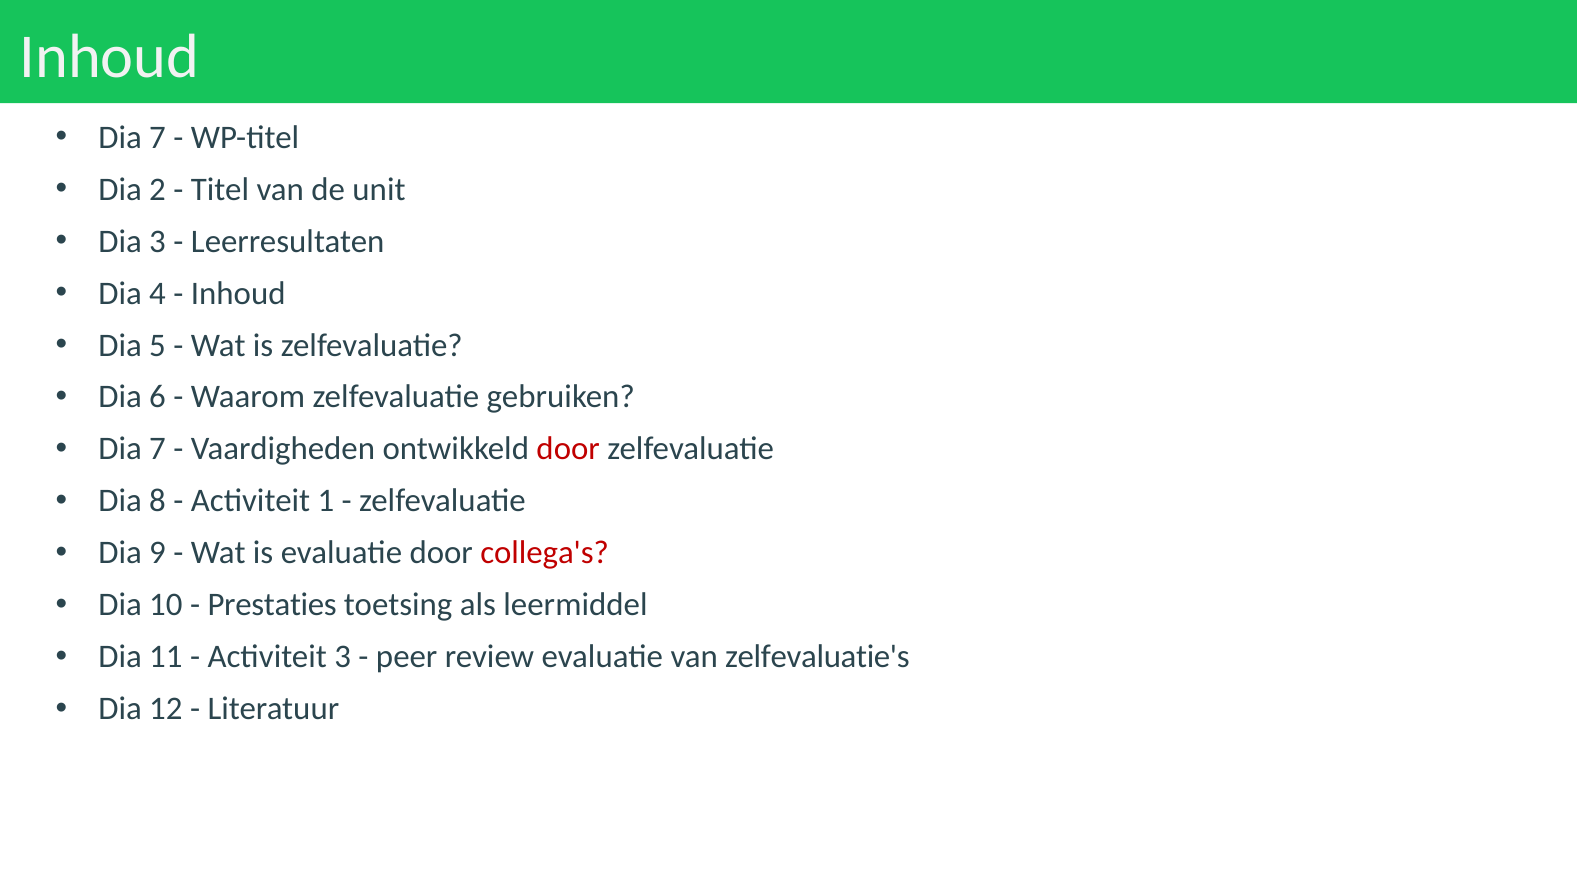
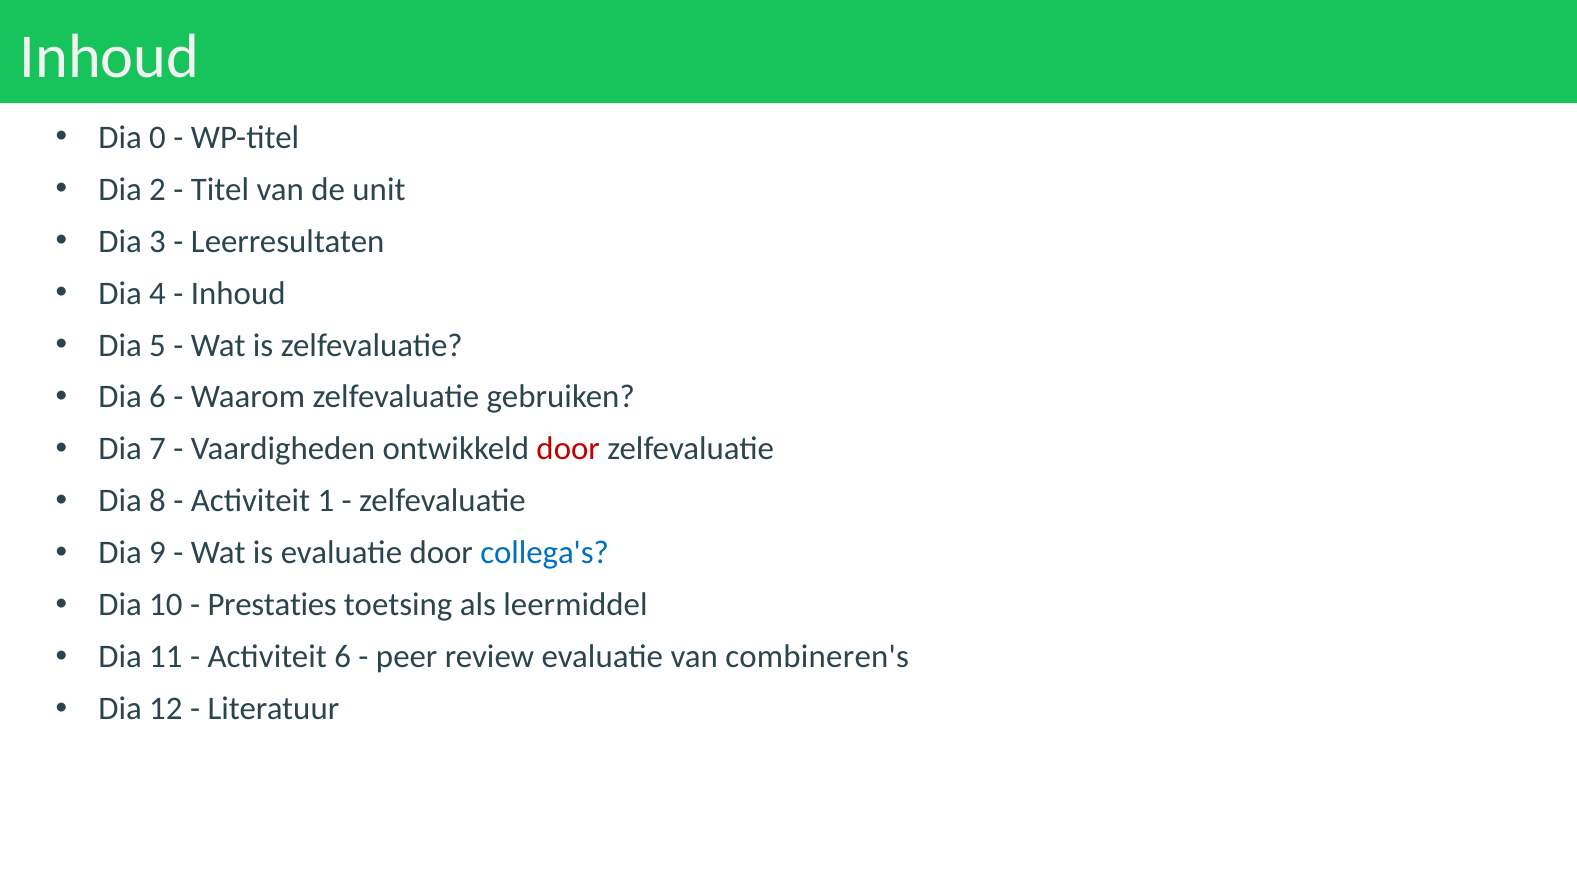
7: 7 -> 0 (158, 138)
collega's colour: red -> blue (545, 553)
Activiteit 3: 3 -> 6 (343, 657)
zelfevaluatie's: zelfevaluatie's -> combineren's (817, 657)
